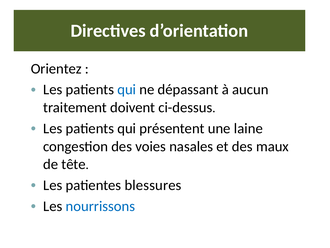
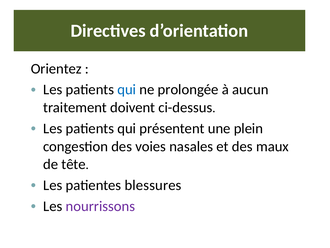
dépassant: dépassant -> prolongée (188, 89)
laine: laine -> plein (248, 128)
nourrissons colour: blue -> purple (100, 206)
